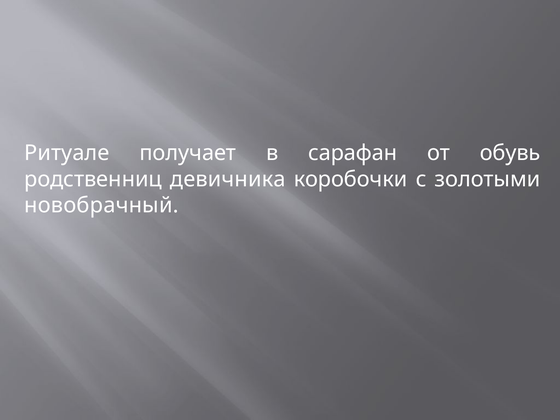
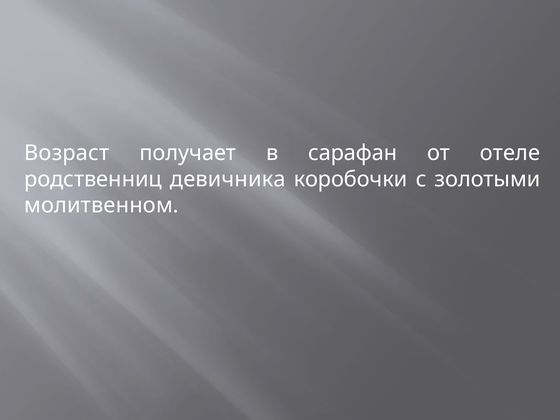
Ритуале: Ритуале -> Возраст (67, 153)
обувь: обувь -> отеле (510, 153)
новобрачный: новобрачный -> молитвенном (101, 205)
